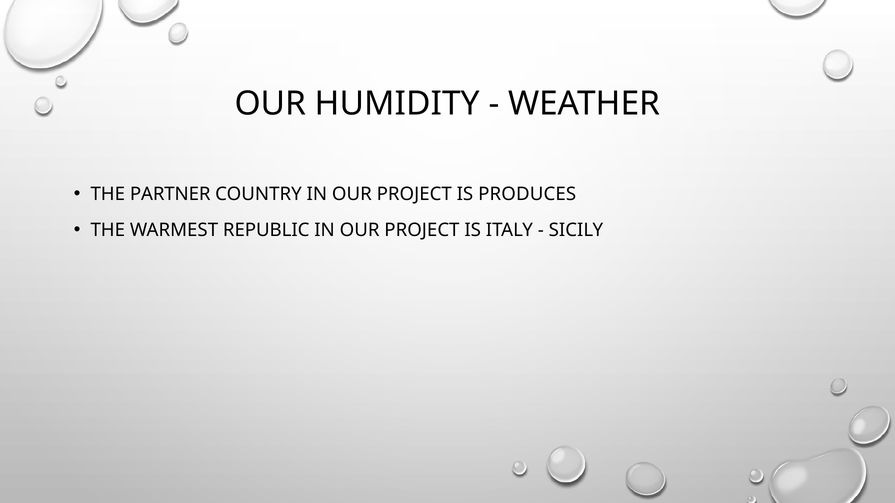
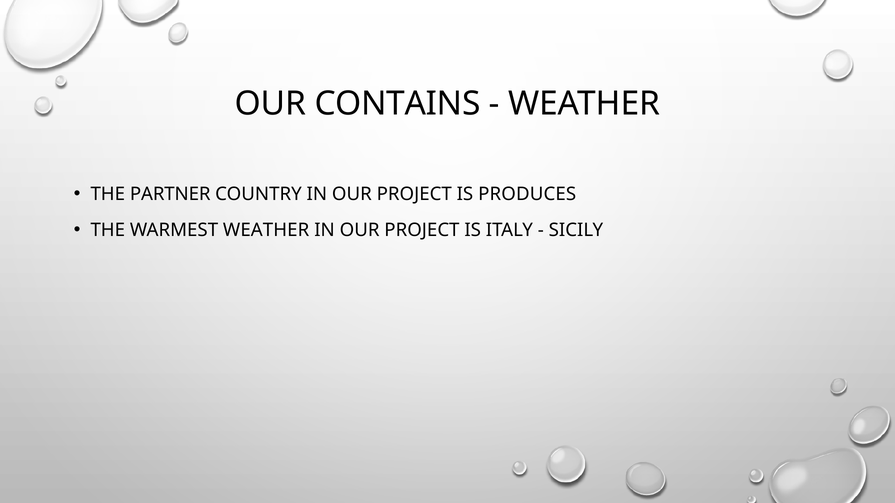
HUMIDITY: HUMIDITY -> CONTAINS (398, 104)
WARMEST REPUBLIC: REPUBLIC -> WEATHER (266, 230)
